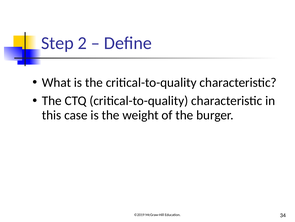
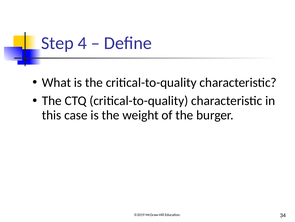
2: 2 -> 4 (82, 43)
